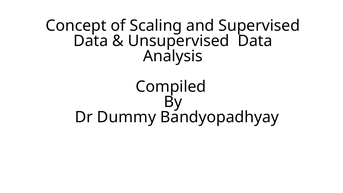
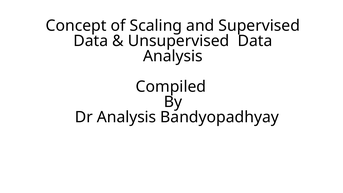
Dr Dummy: Dummy -> Analysis (127, 117)
